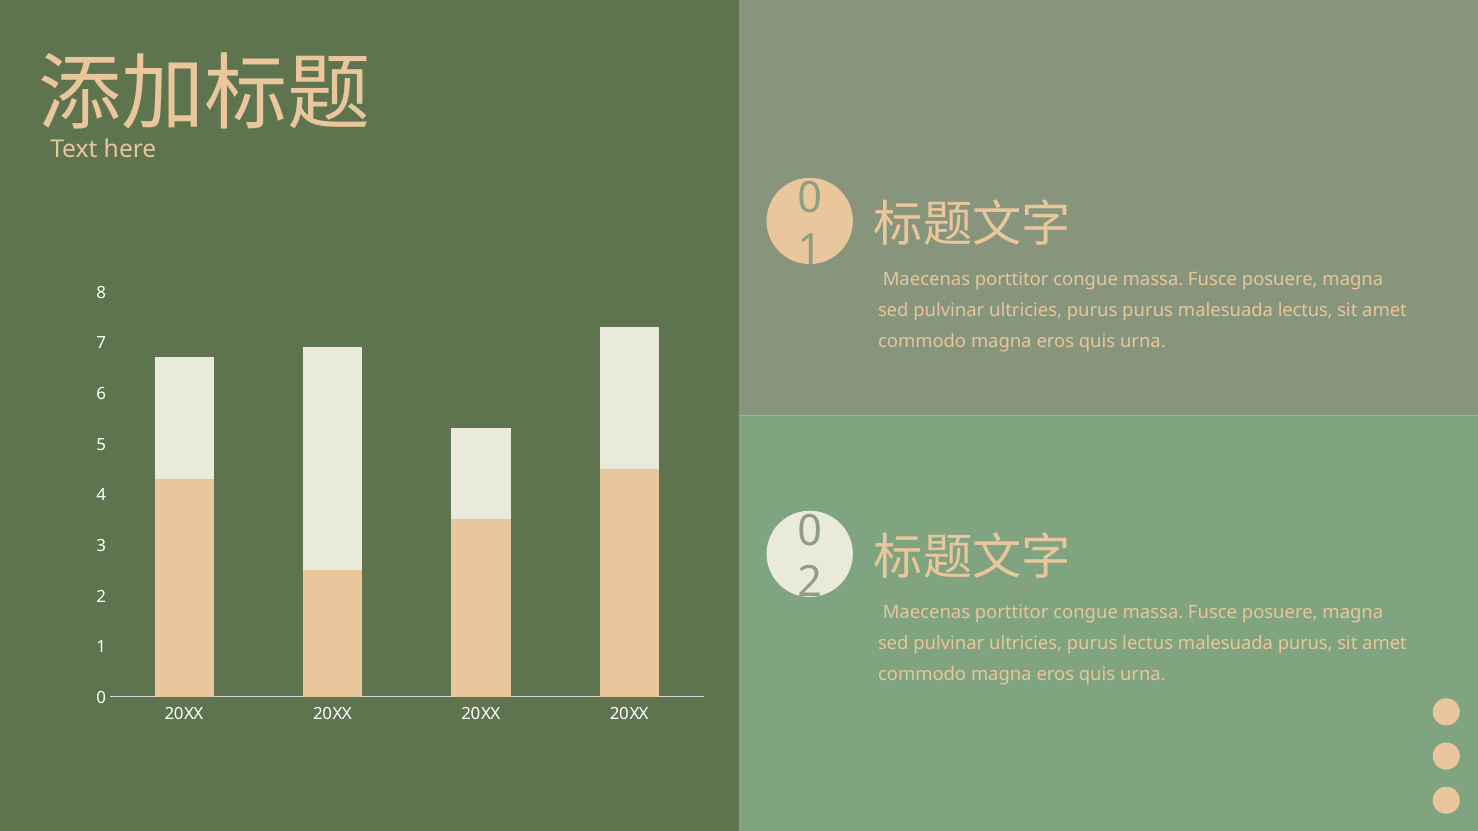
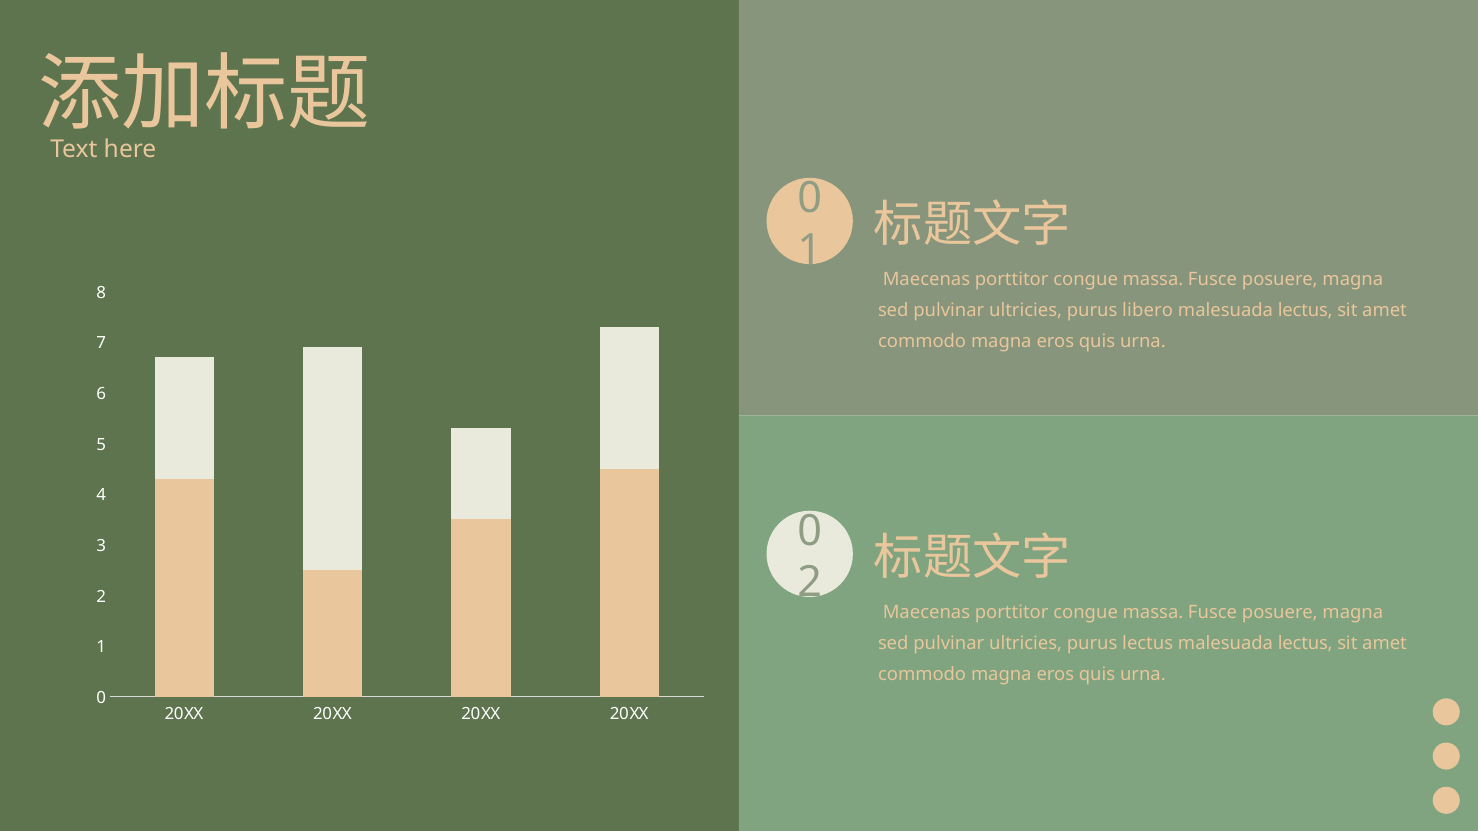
purus purus: purus -> libero (1148, 310)
lectus malesuada purus: purus -> lectus (1305, 643)
